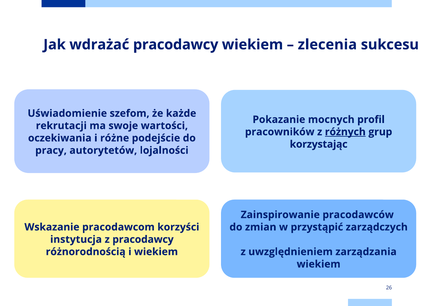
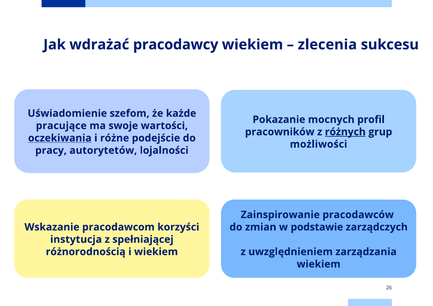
rekrutacji: rekrutacji -> pracujące (61, 126)
oczekiwania underline: none -> present (60, 138)
korzystając: korzystając -> możliwości (319, 144)
przystąpić: przystąpić -> podstawie (317, 227)
z pracodawcy: pracodawcy -> spełniającej (143, 240)
